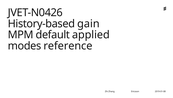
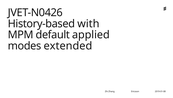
gain: gain -> with (88, 24)
reference: reference -> extended (68, 46)
